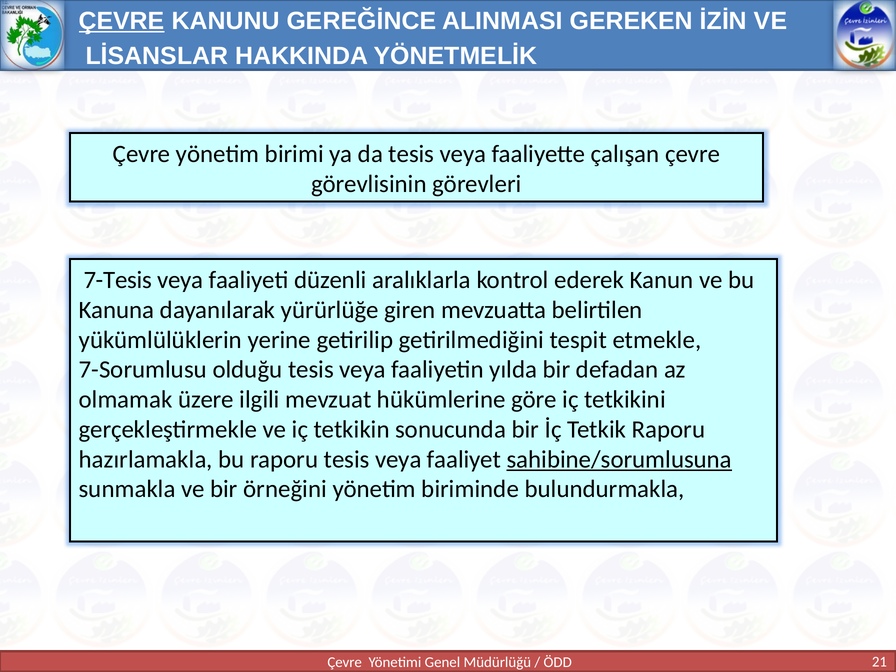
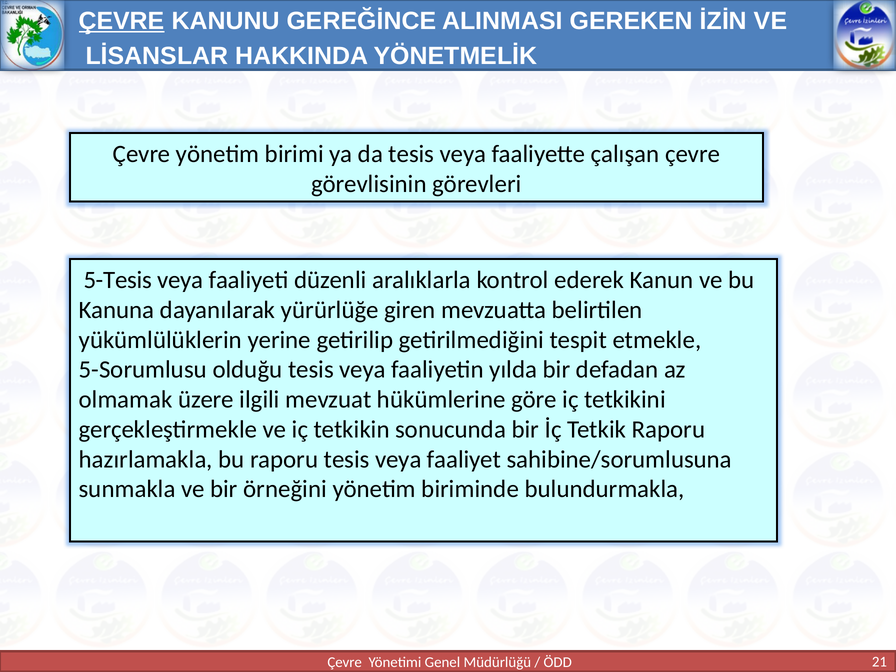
7-Tesis: 7-Tesis -> 5-Tesis (118, 280)
7-Sorumlusu: 7-Sorumlusu -> 5-Sorumlusu (143, 370)
sahibine/sorumlusuna underline: present -> none (619, 459)
